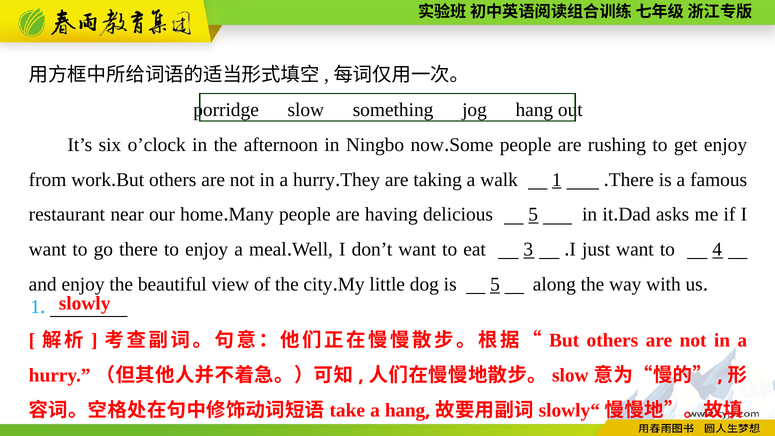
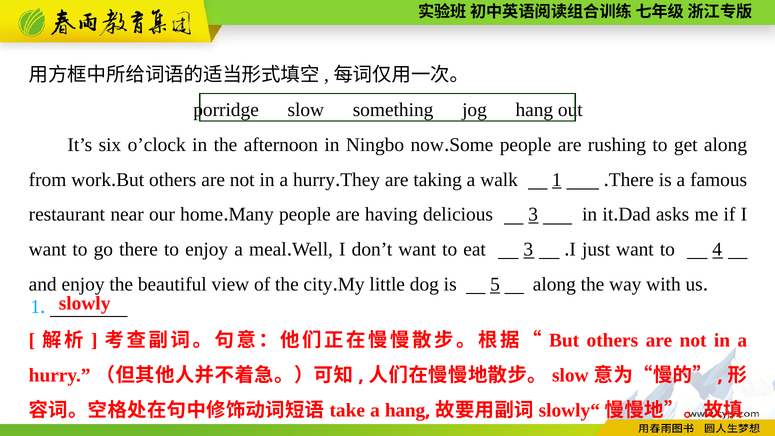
get enjoy: enjoy -> along (726, 145)
delicious 5: 5 -> 3 (533, 214)
